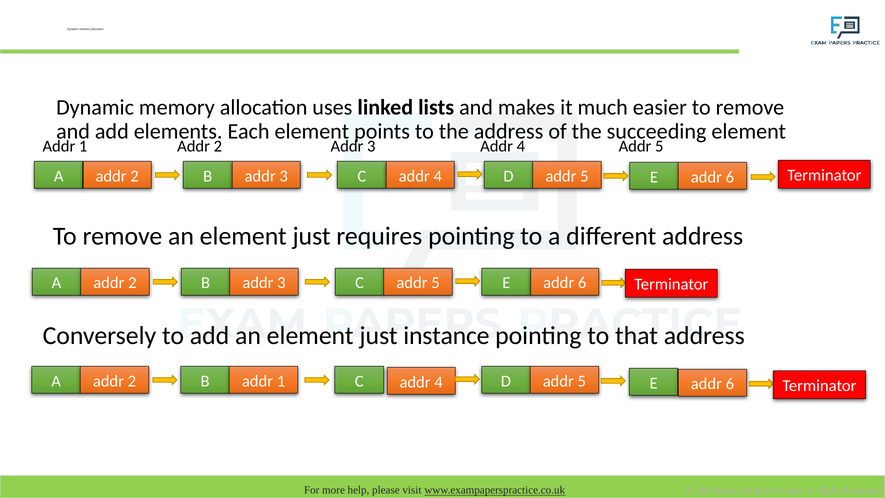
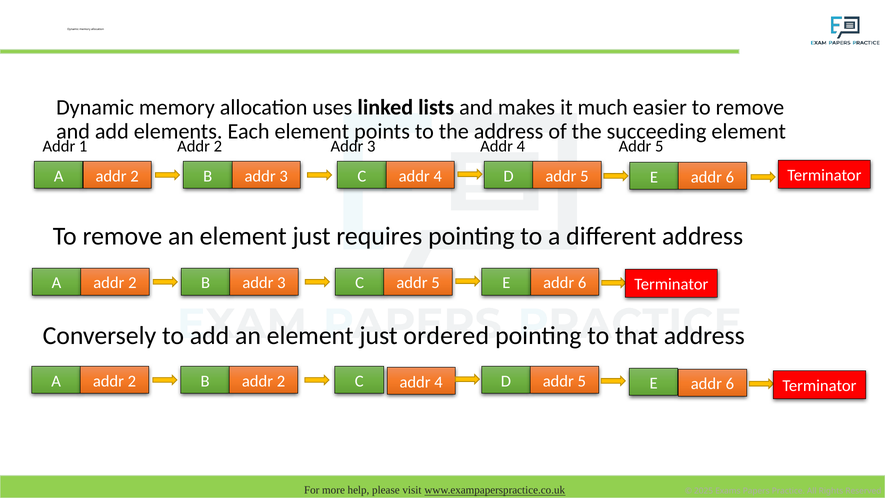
instance: instance -> ordered (446, 335)
B addr 1: 1 -> 2 (281, 381)
